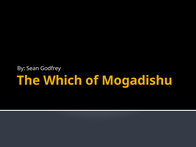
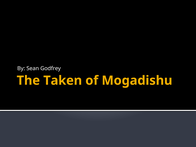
Which: Which -> Taken (63, 81)
